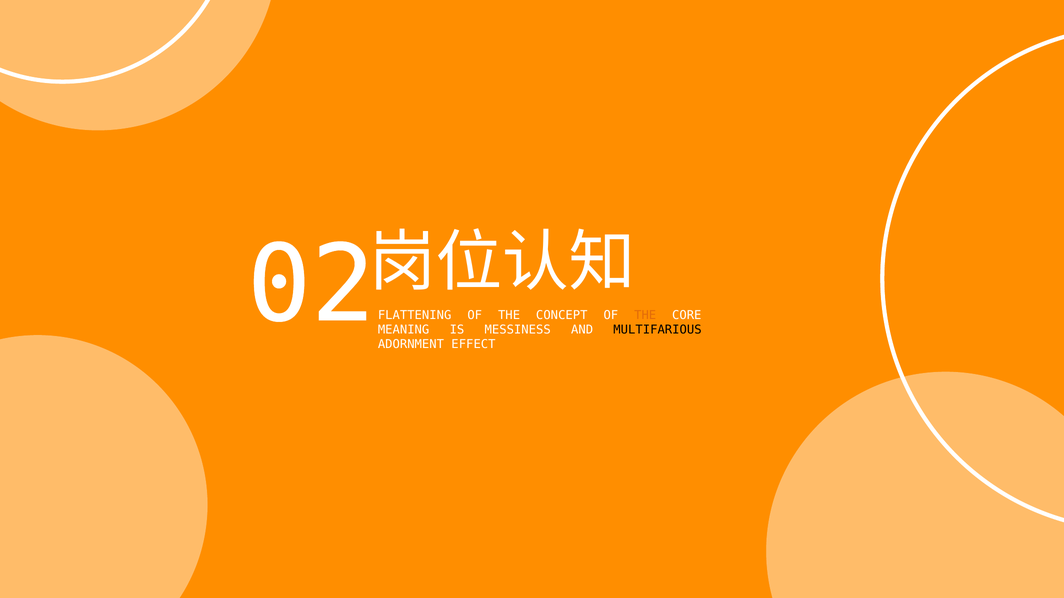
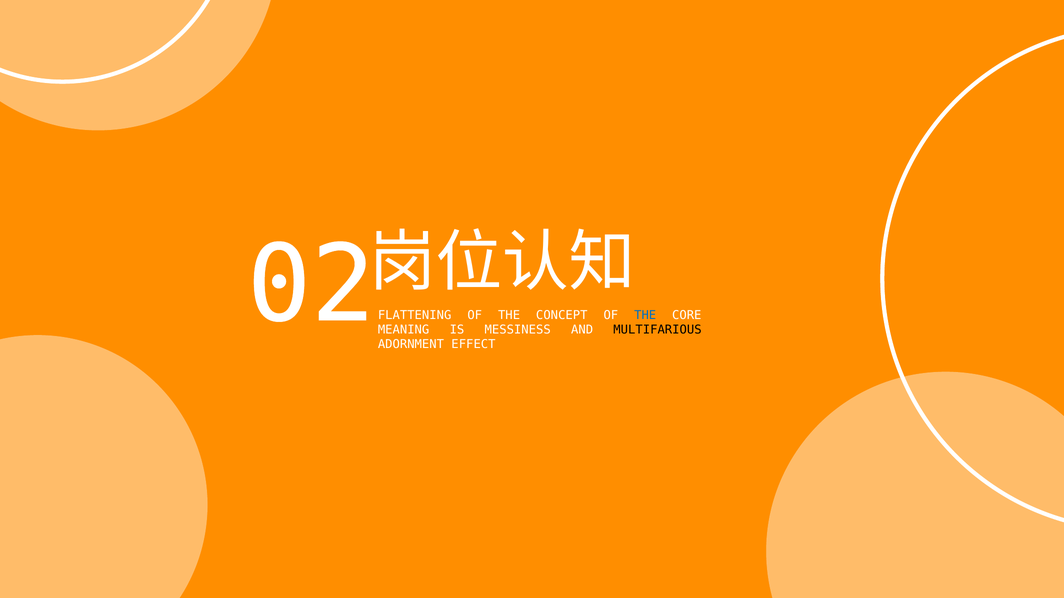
THE colour: orange -> blue (645, 315)
